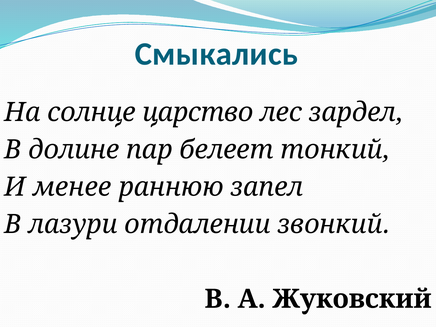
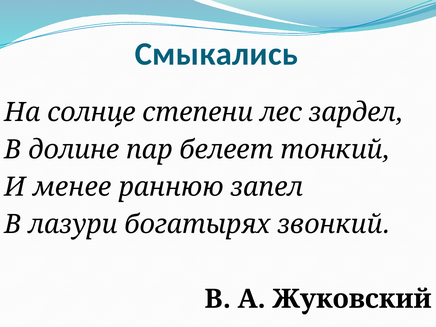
царство: царство -> степени (198, 112)
отдалении: отдалении -> богатырях (198, 224)
